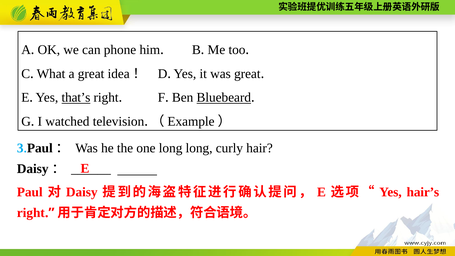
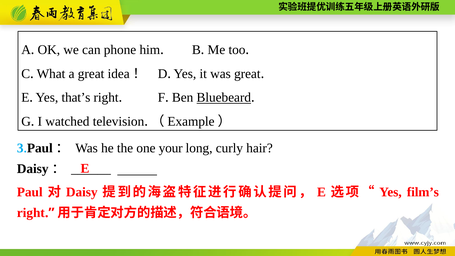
that’s underline: present -> none (76, 98)
one long: long -> your (171, 148)
hair’s: hair’s -> film’s (423, 192)
